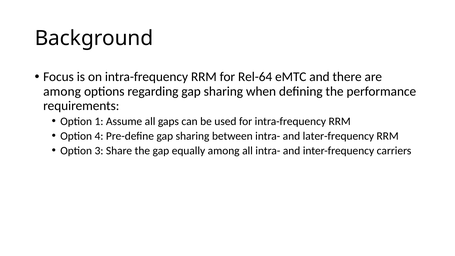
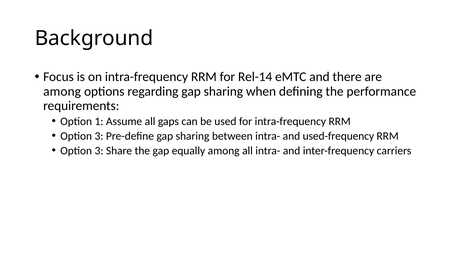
Rel-64: Rel-64 -> Rel-14 (255, 77)
4: 4 -> 3 (99, 136)
later-frequency: later-frequency -> used-frequency (338, 136)
